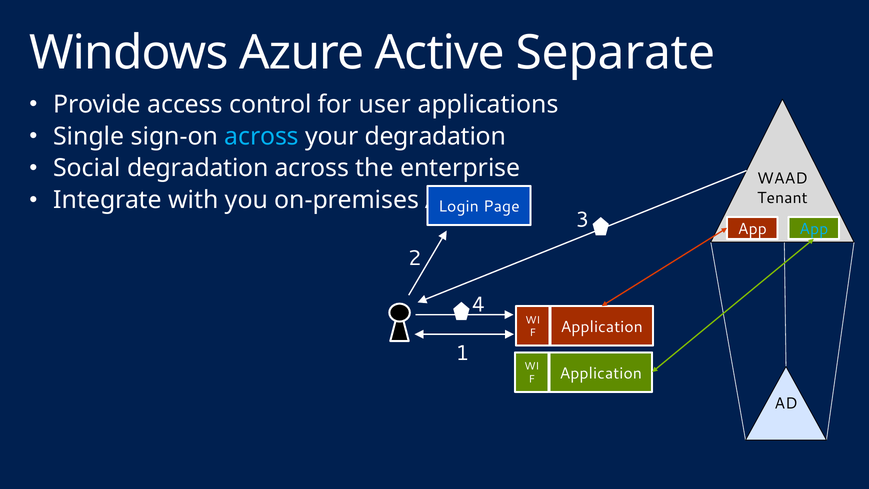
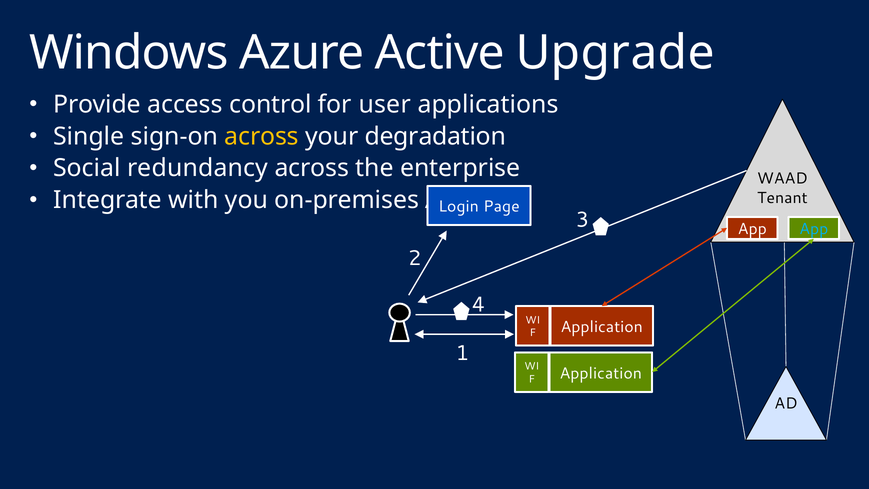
Separate: Separate -> Upgrade (615, 53)
across colour: light blue -> yellow (262, 136)
Social degradation: degradation -> redundancy (198, 168)
